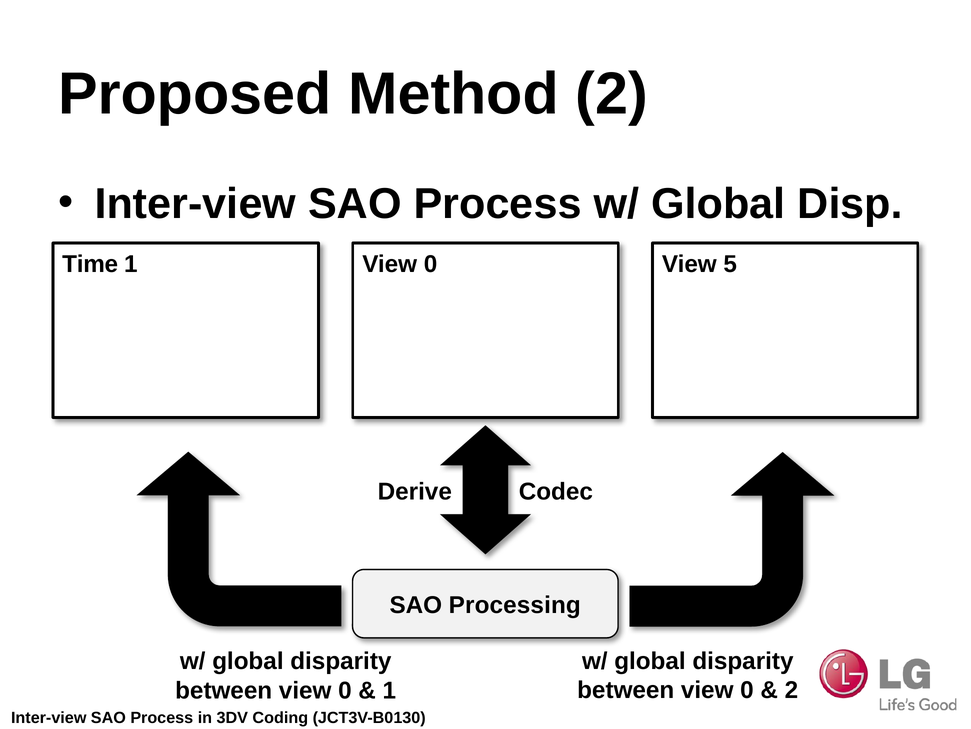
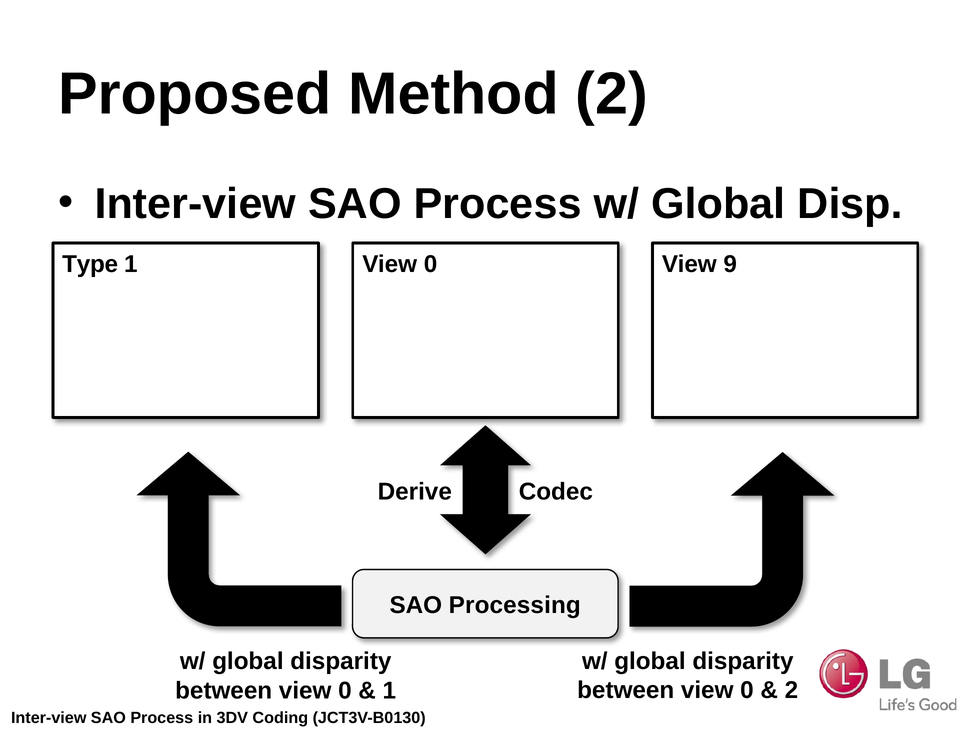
Time: Time -> Type (90, 264)
5: 5 -> 9 (730, 264)
